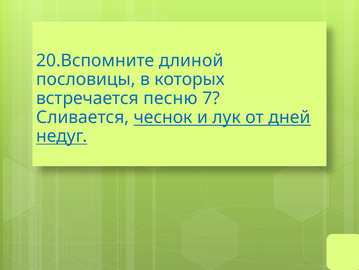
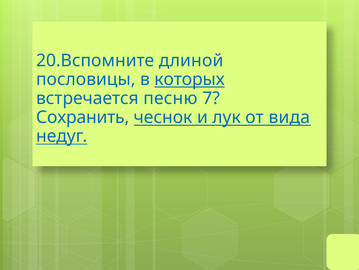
которых underline: none -> present (190, 79)
Сливается: Сливается -> Сохранить (83, 117)
дней: дней -> вида (289, 117)
